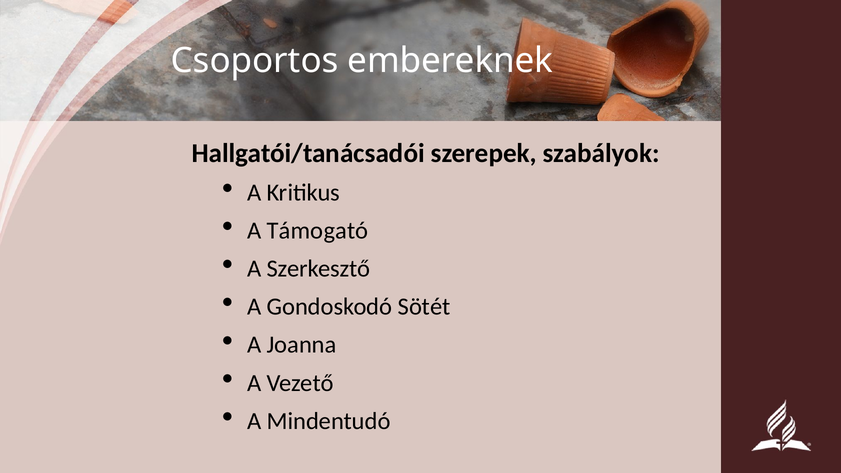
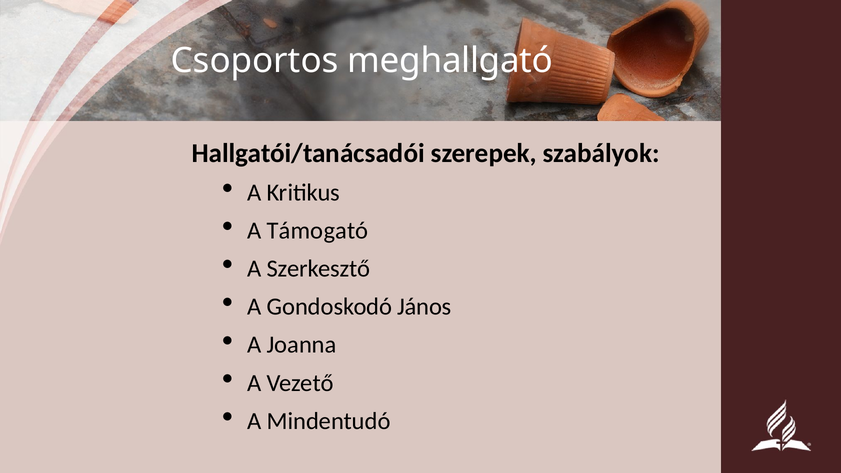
embereknek: embereknek -> meghallgató (450, 60)
Sötét: Sötét -> János (424, 307)
